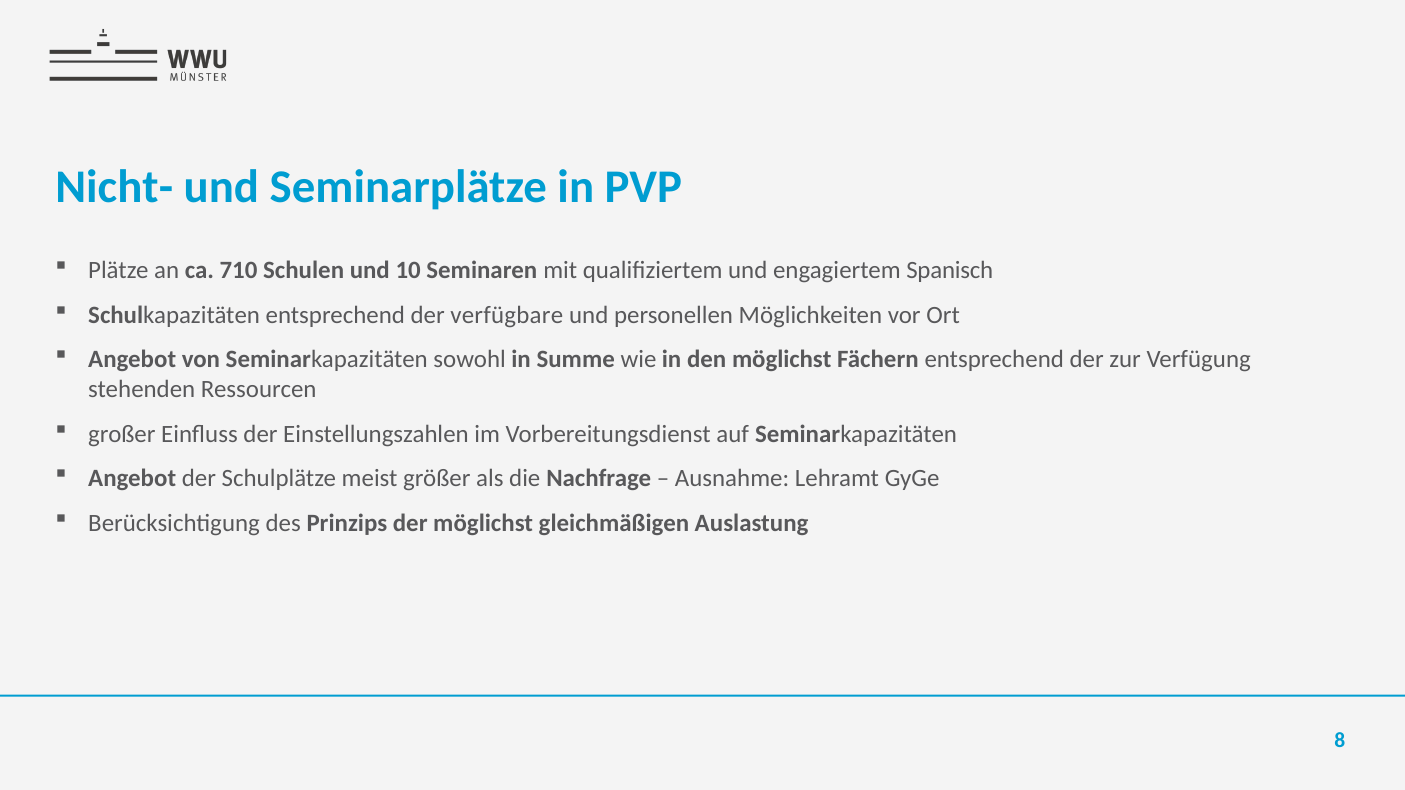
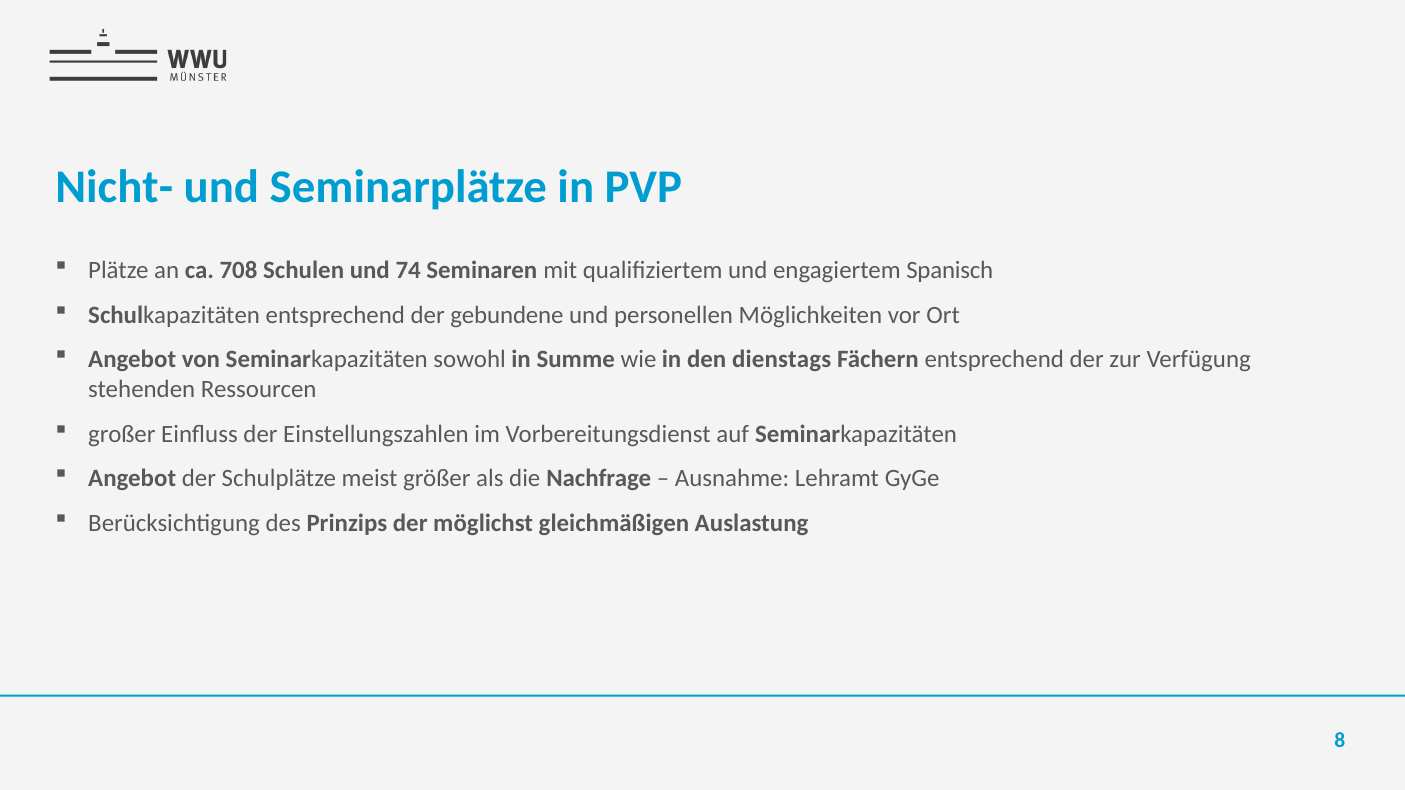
710: 710 -> 708 (238, 271)
10: 10 -> 74 (408, 271)
verfügbare: verfügbare -> gebundene (507, 315)
den möglichst: möglichst -> dienstags (782, 360)
